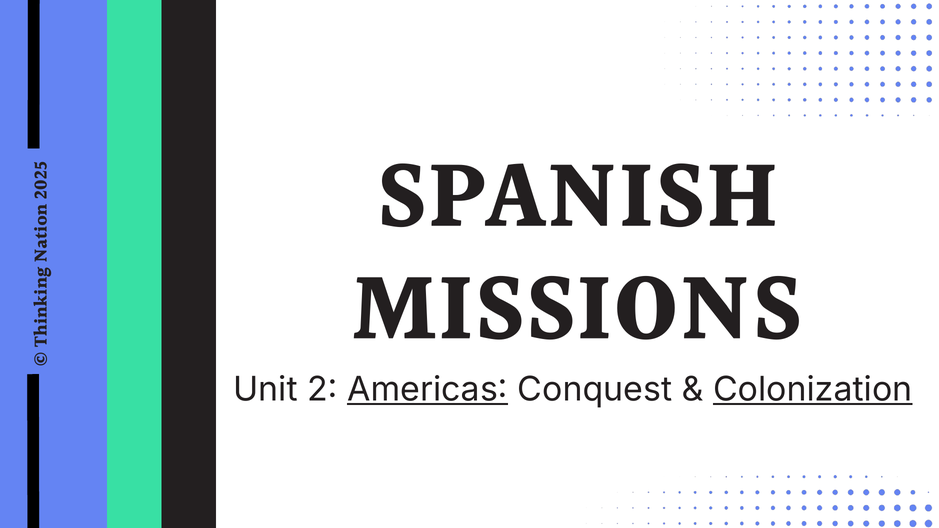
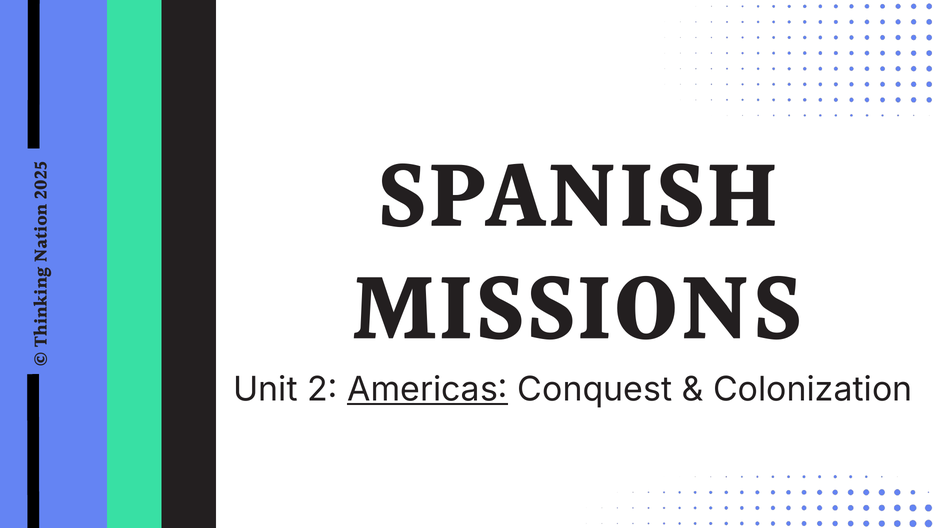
Colonization underline: present -> none (813, 390)
